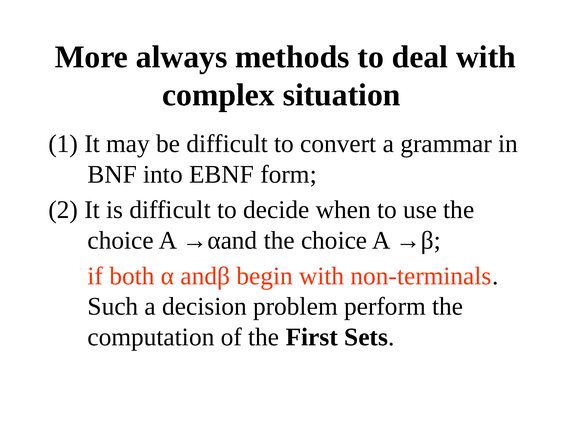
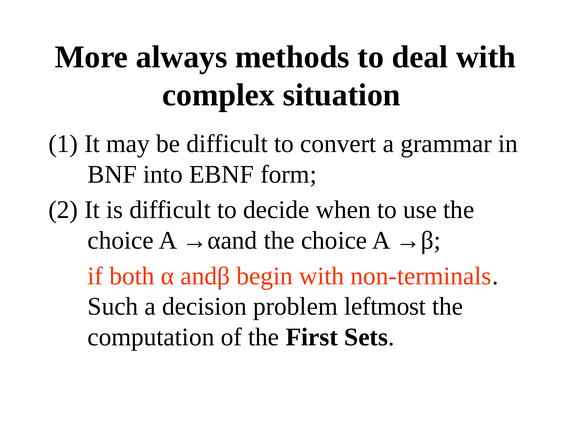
perform: perform -> leftmost (385, 306)
